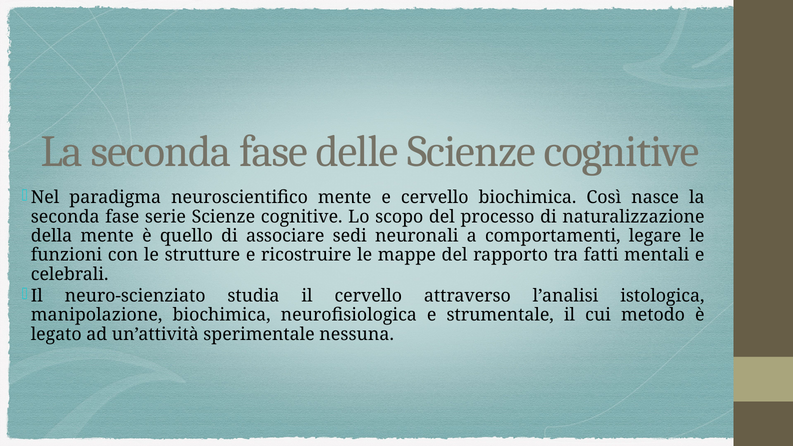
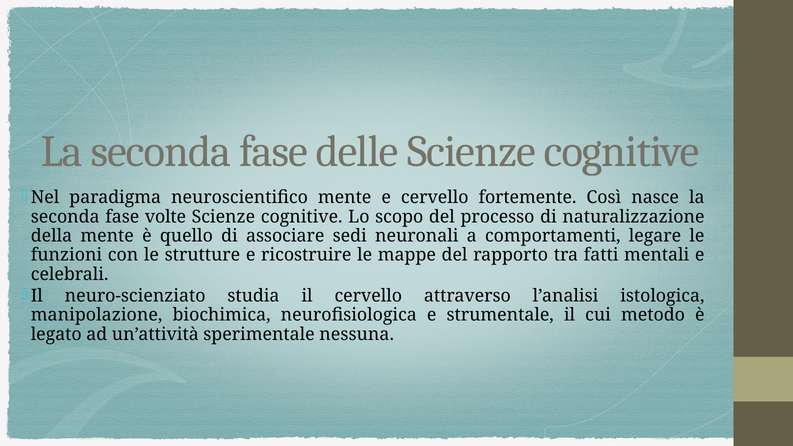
cervello biochimica: biochimica -> fortemente (528, 198)
serie: serie -> volte (166, 217)
